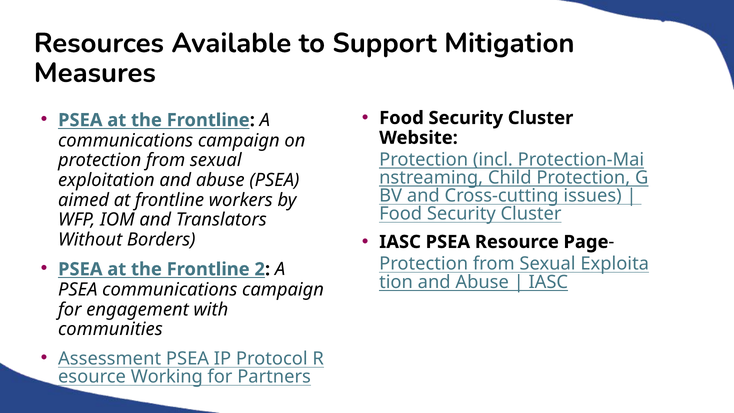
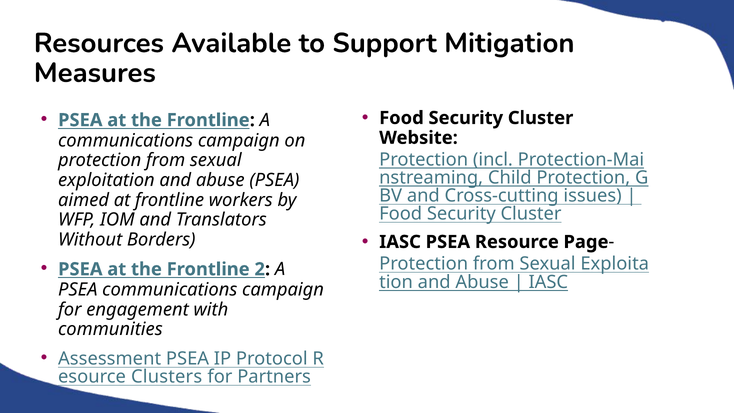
Working: Working -> Clusters (167, 377)
